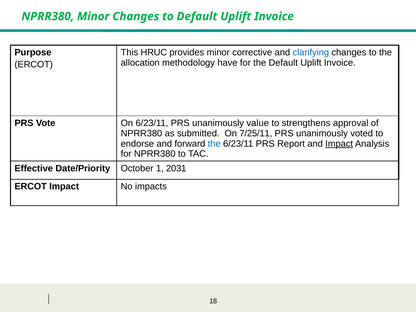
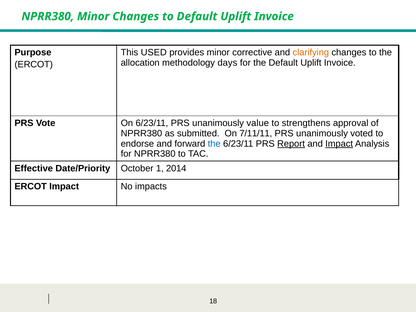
HRUC: HRUC -> USED (154, 52)
clarifying colour: blue -> orange (311, 52)
have: have -> days (227, 63)
7/25/11: 7/25/11 -> 7/11/11 (256, 133)
Report underline: none -> present (291, 144)
2031: 2031 -> 2014 (176, 168)
